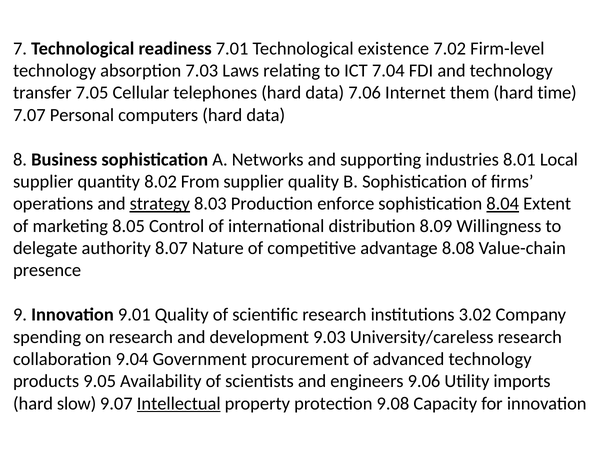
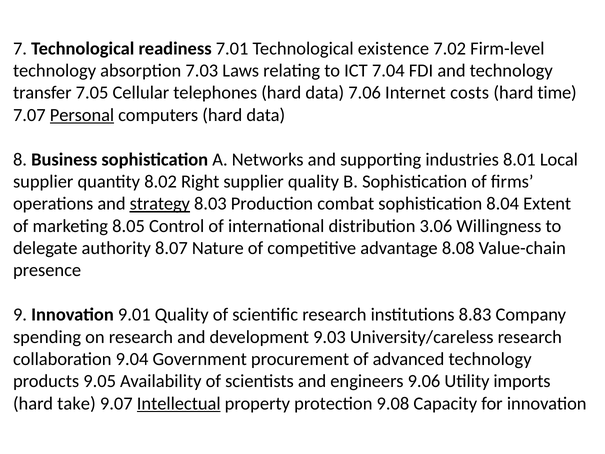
them: them -> costs (470, 93)
Personal underline: none -> present (82, 115)
From: From -> Right (200, 181)
enforce: enforce -> combat (346, 204)
8.04 underline: present -> none (503, 204)
8.09: 8.09 -> 3.06 (436, 226)
3.02: 3.02 -> 8.83 (475, 315)
slow: slow -> take (76, 403)
